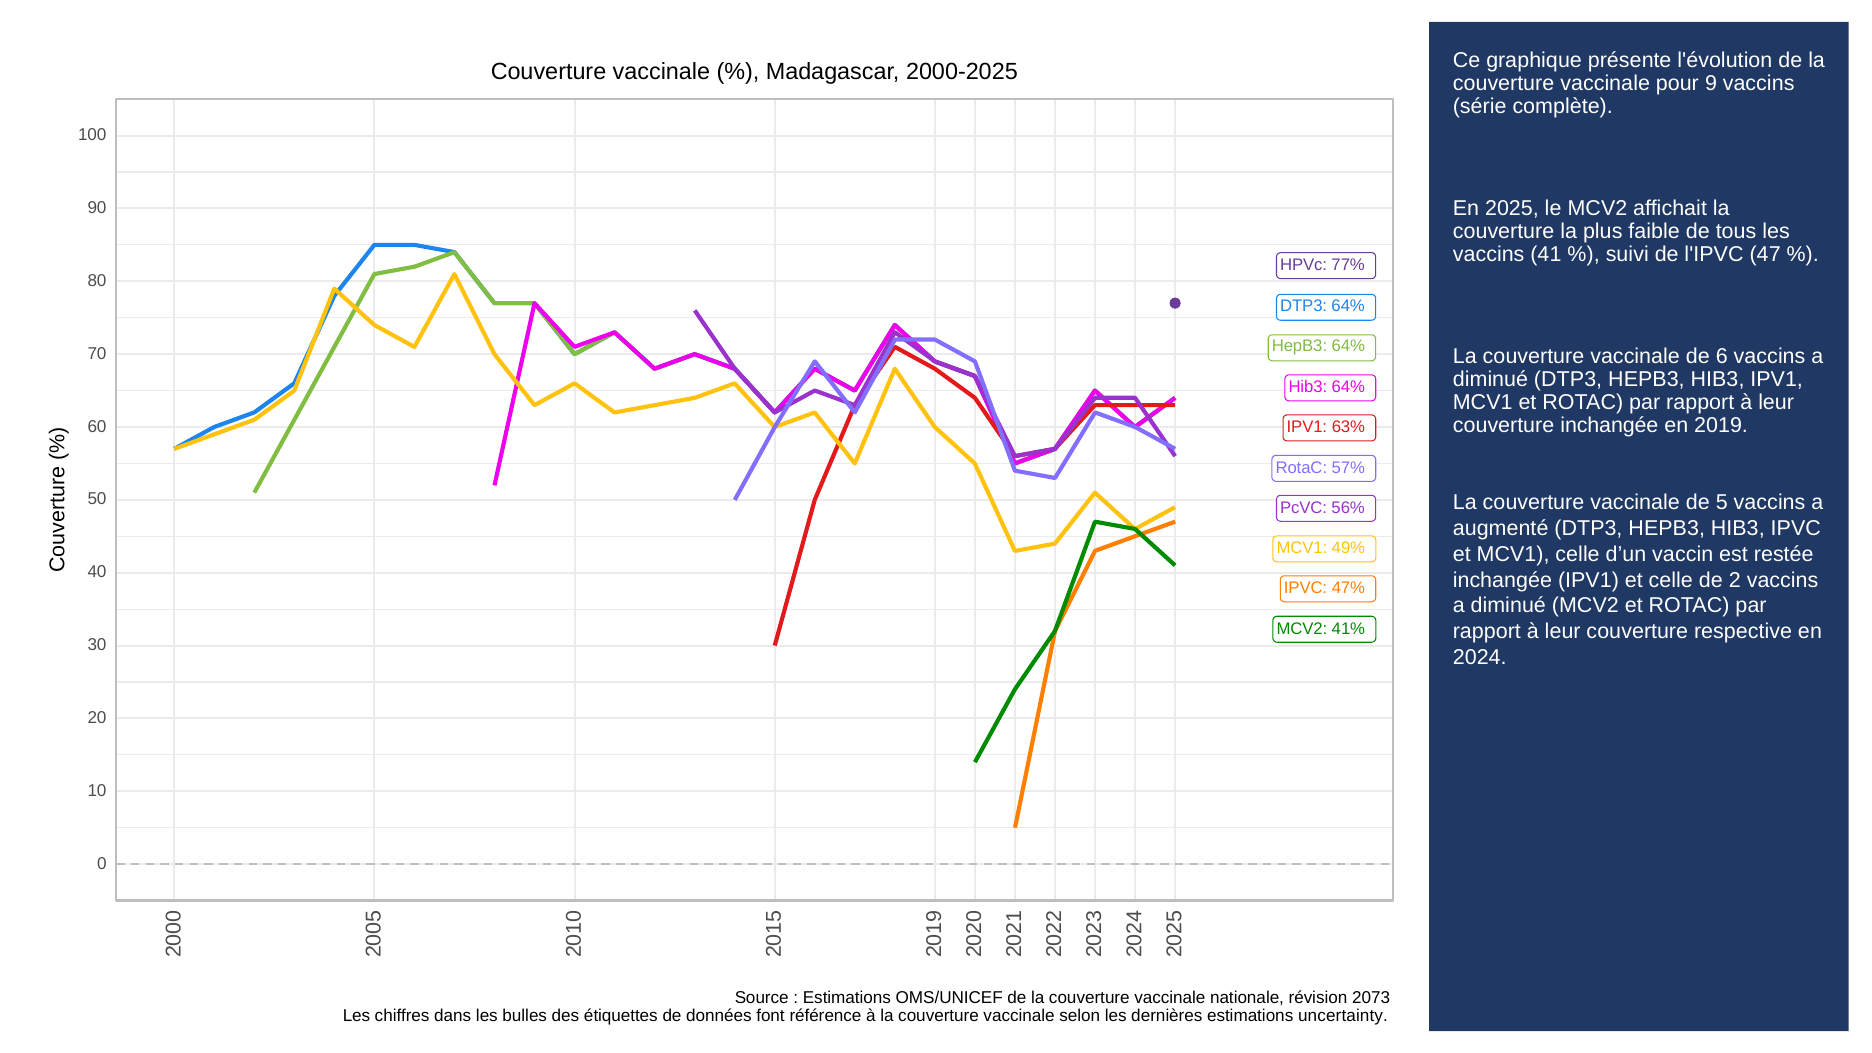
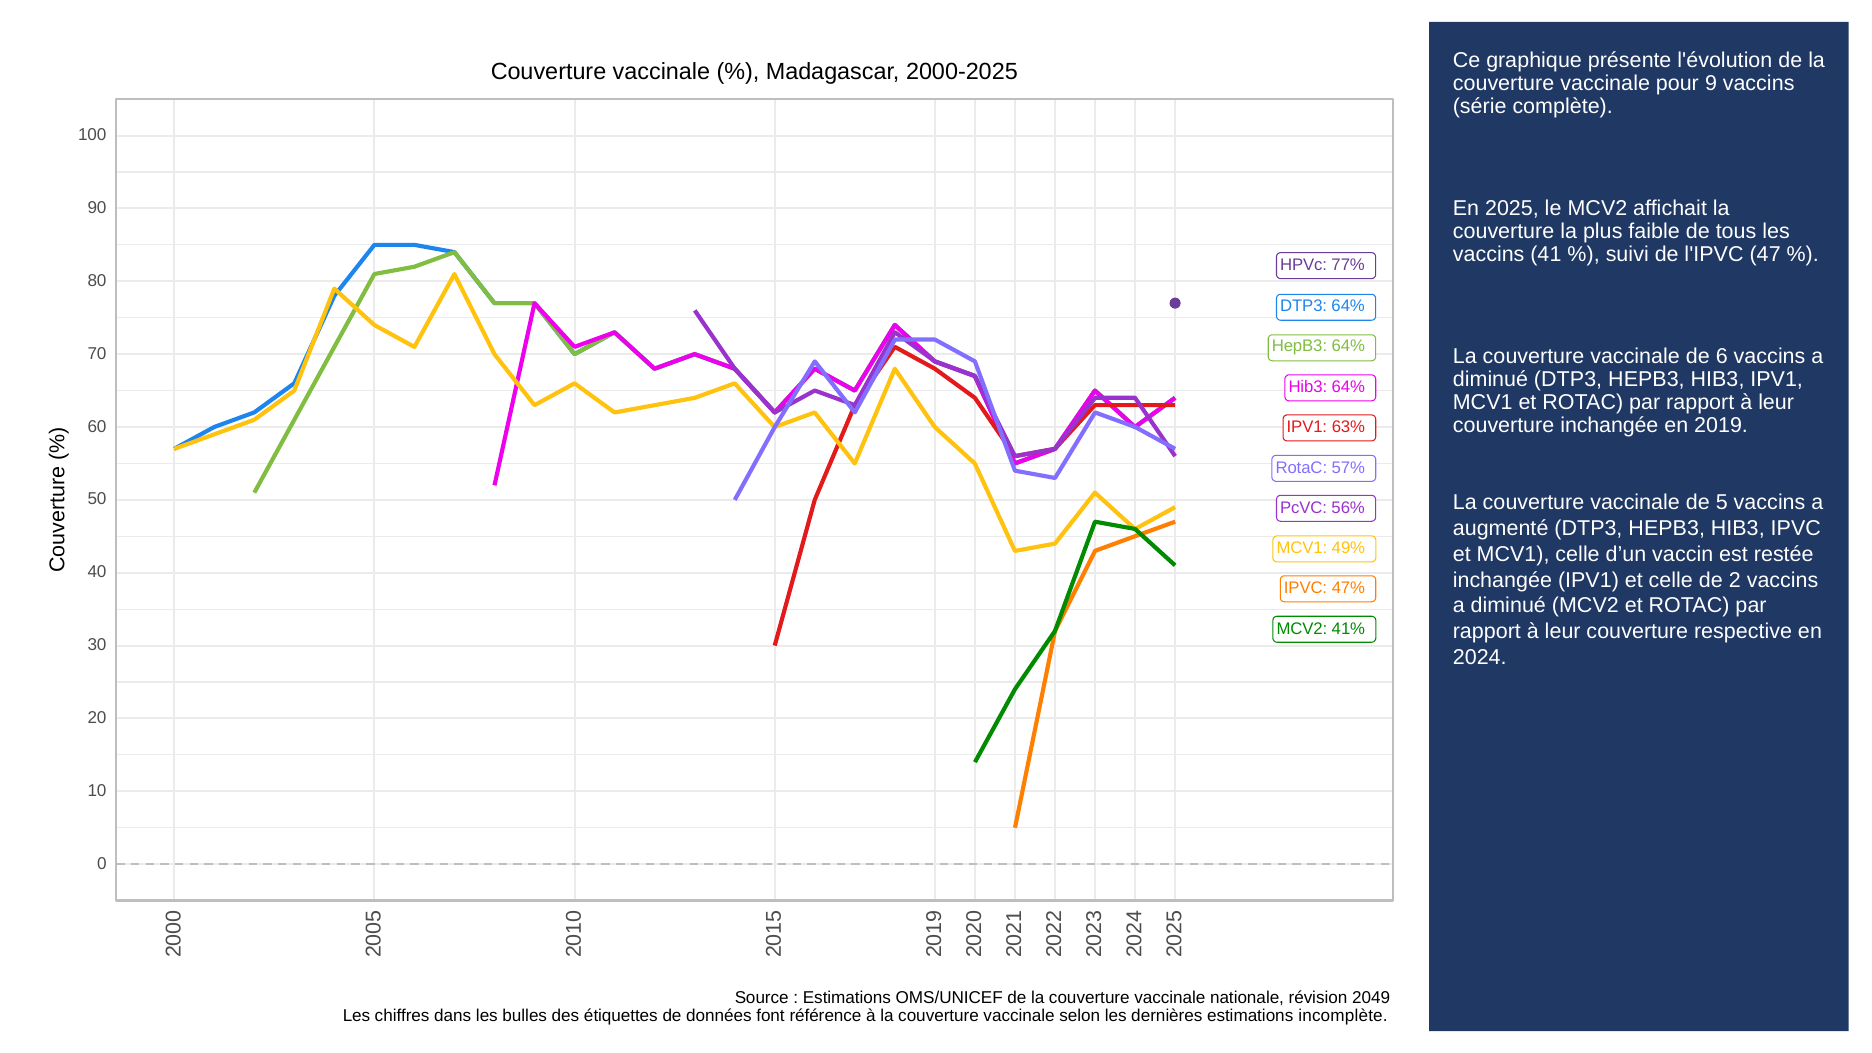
2073: 2073 -> 2049 (1371, 998)
uncertainty: uncertainty -> incomplète (1343, 1016)
